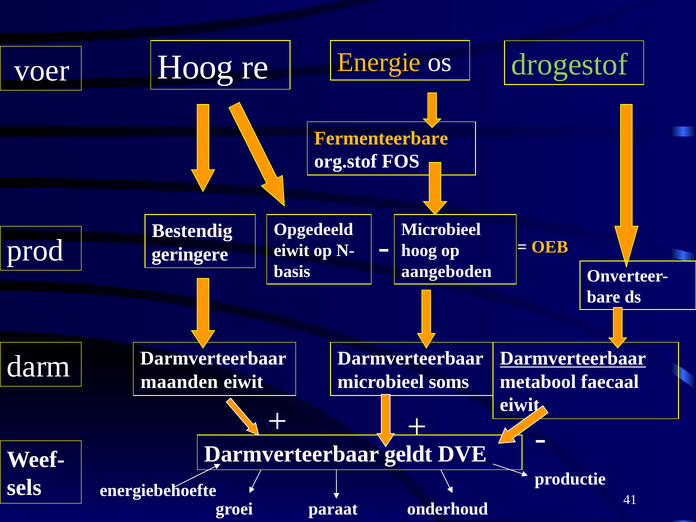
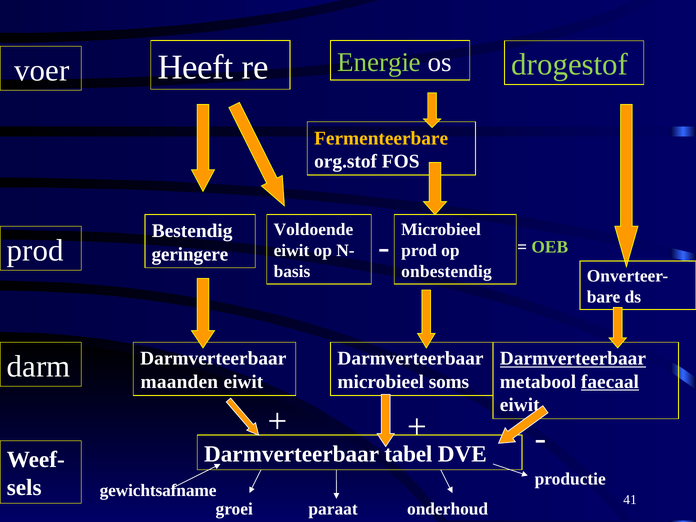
Hoog: Hoog -> Heeft (195, 67)
Energie colour: yellow -> light green (379, 62)
Opgedeeld: Opgedeeld -> Voldoende (313, 230)
OEB colour: yellow -> light green (550, 247)
hoog: hoog -> prod (419, 251)
aangeboden: aangeboden -> onbestendig (446, 271)
faecaal underline: none -> present (610, 382)
geldt: geldt -> tabel (408, 454)
energiebehoefte: energiebehoefte -> gewichtsafname (158, 491)
